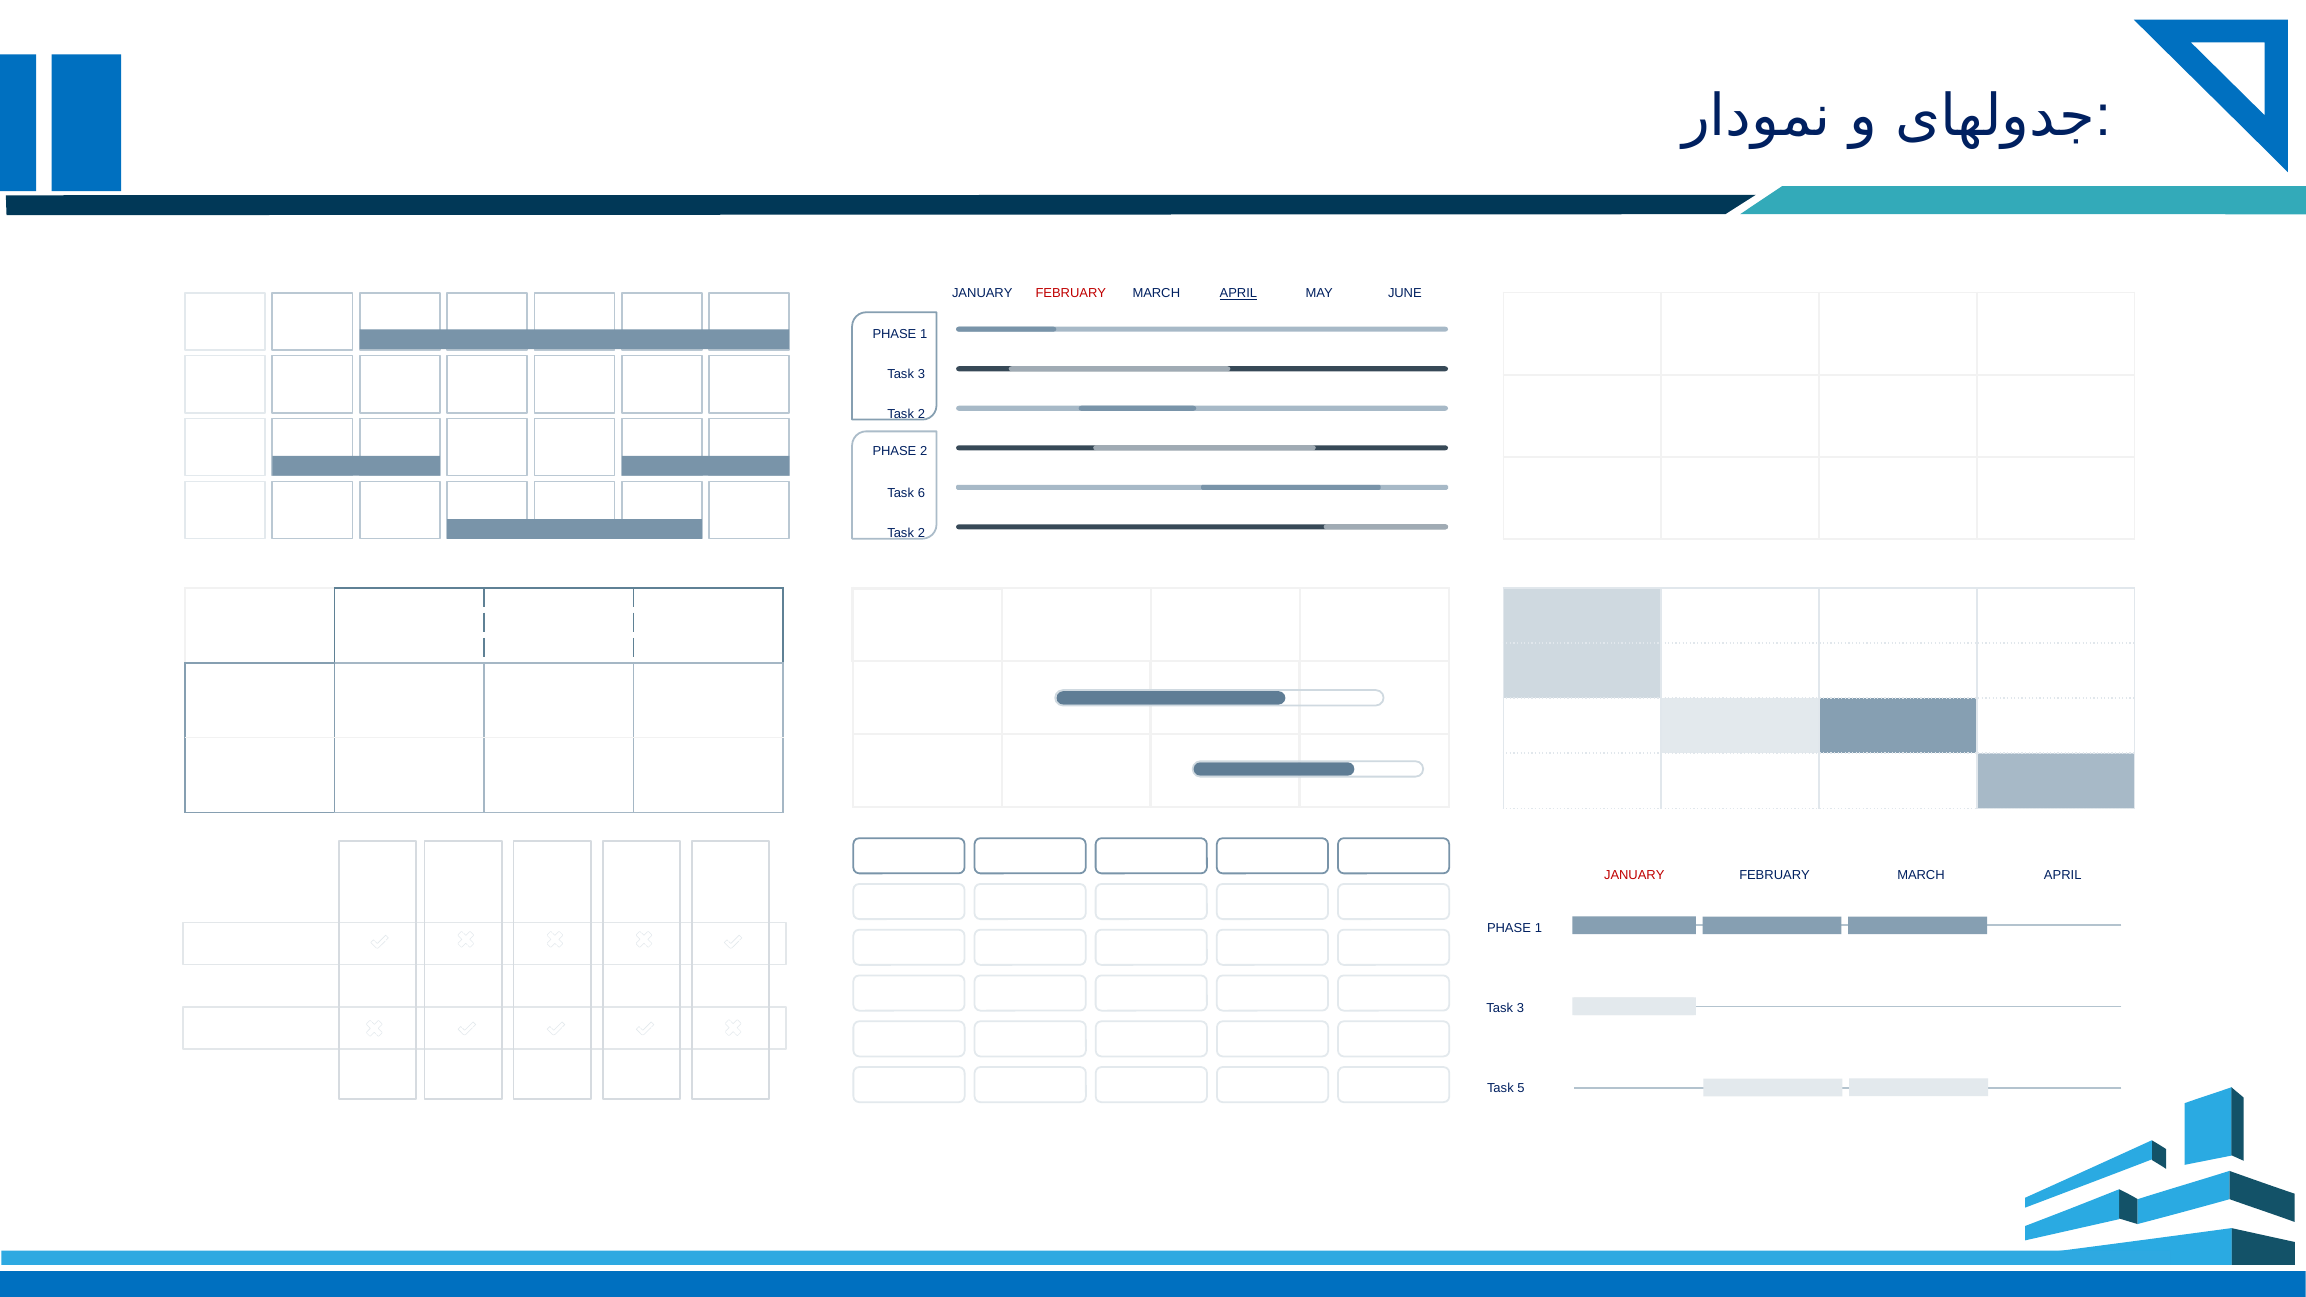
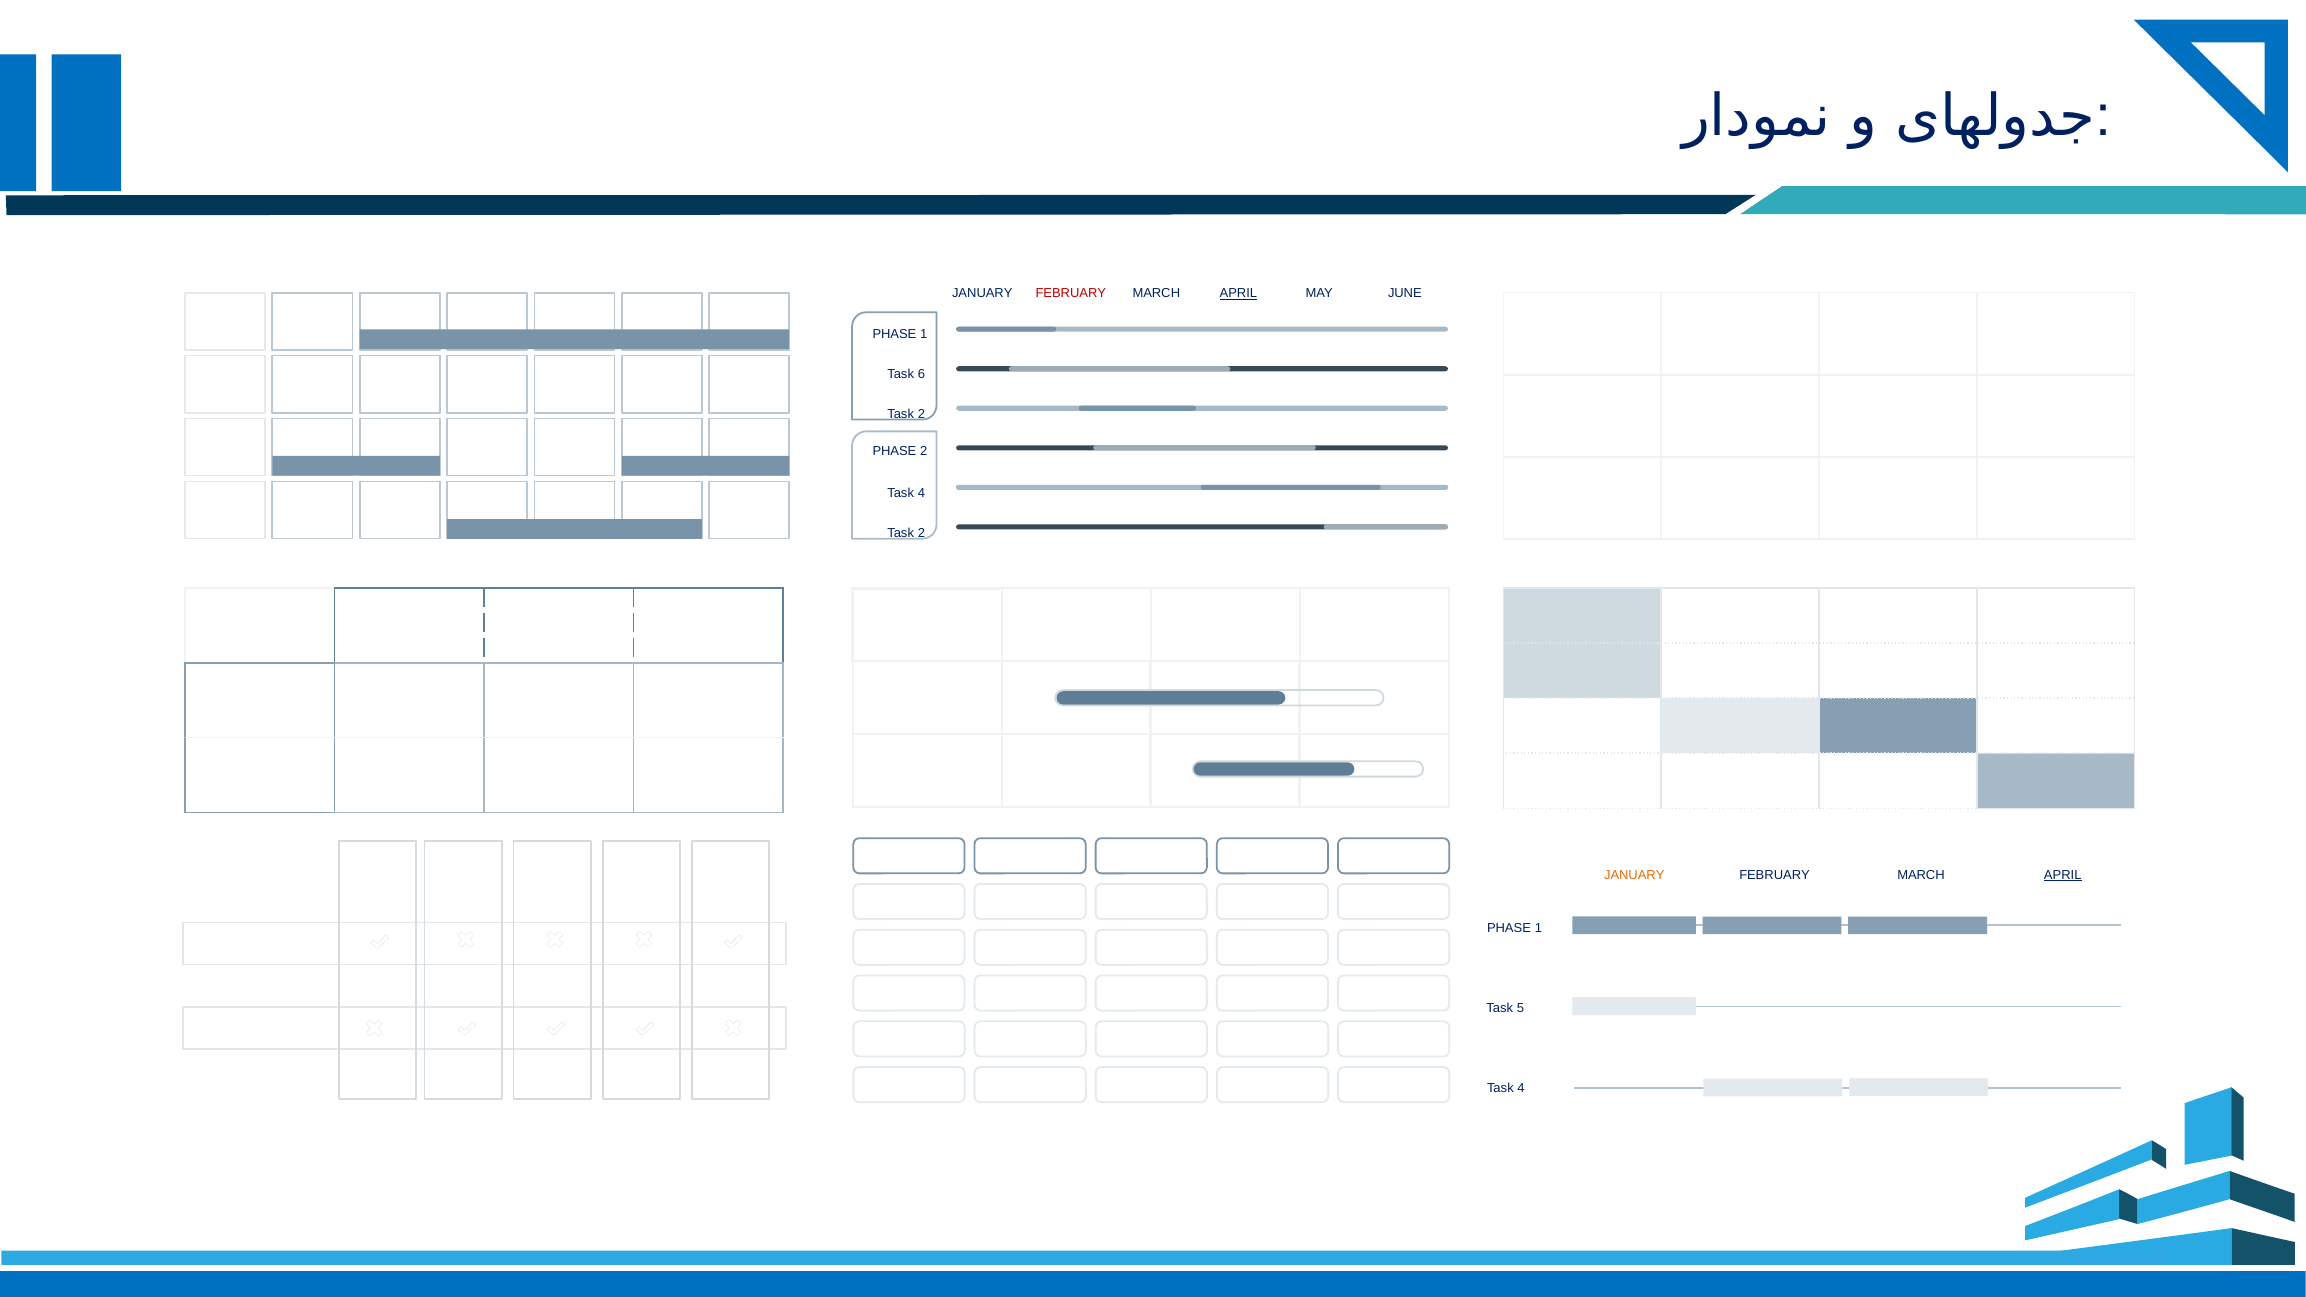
3: 3 -> 6 (921, 375)
6: 6 -> 4 (921, 493)
JANUARY colour: red -> orange (1634, 875)
APRIL underline: none -> present (2063, 875)
3: 3 -> 5 (1520, 1008)
5: 5 -> 4 (1521, 1088)
